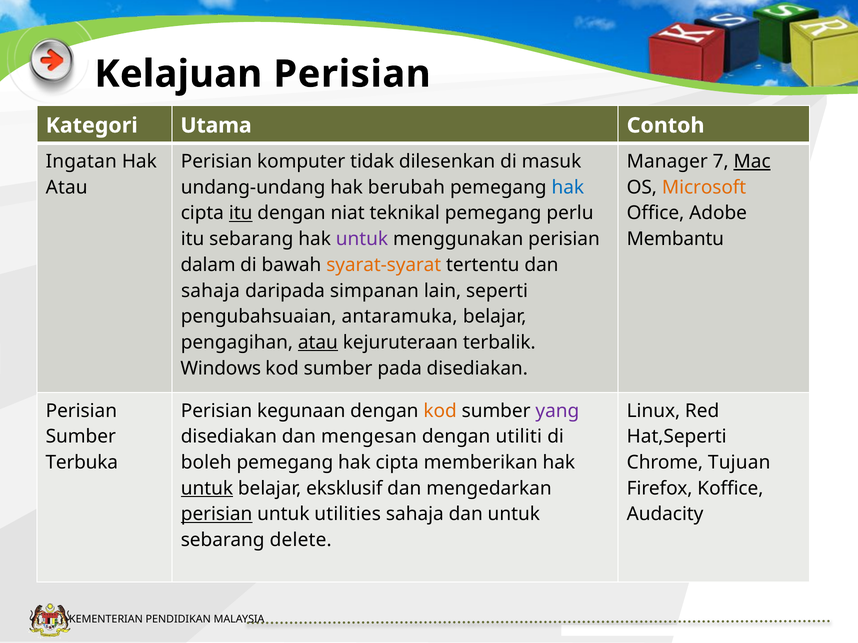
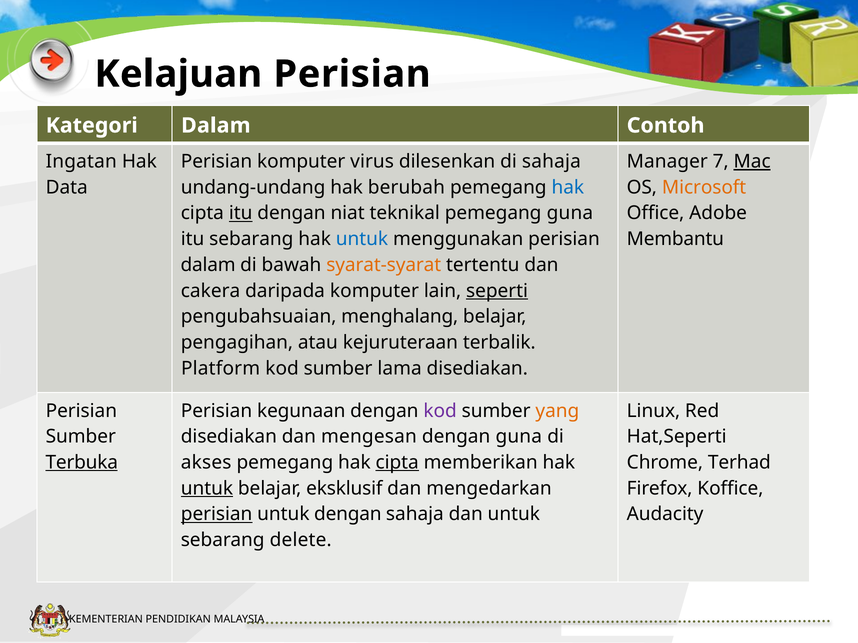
Kategori Utama: Utama -> Dalam (216, 126)
tidak: tidak -> virus (372, 162)
di masuk: masuk -> sahaja (551, 162)
Atau: Atau -> Data (67, 188)
pemegang perlu: perlu -> guna (570, 213)
untuk colour: purple -> blue (362, 239)
sahaja: sahaja -> cakera (211, 291)
daripada simpanan: simpanan -> komputer (374, 291)
seperti underline: none -> present (497, 291)
antaramuka: antaramuka -> menghalang (400, 317)
atau underline: present -> none (318, 343)
Windows: Windows -> Platform (221, 369)
pada: pada -> lama (400, 369)
kod colour: orange -> purple (440, 411)
yang colour: purple -> orange (557, 411)
dengan utiliti: utiliti -> guna (519, 437)
Terbuka underline: none -> present (82, 463)
boleh: boleh -> akses (206, 463)
cipta underline: none -> present (397, 463)
Tujuan: Tujuan -> Terhad (739, 463)
untuk utilities: utilities -> dengan (348, 515)
